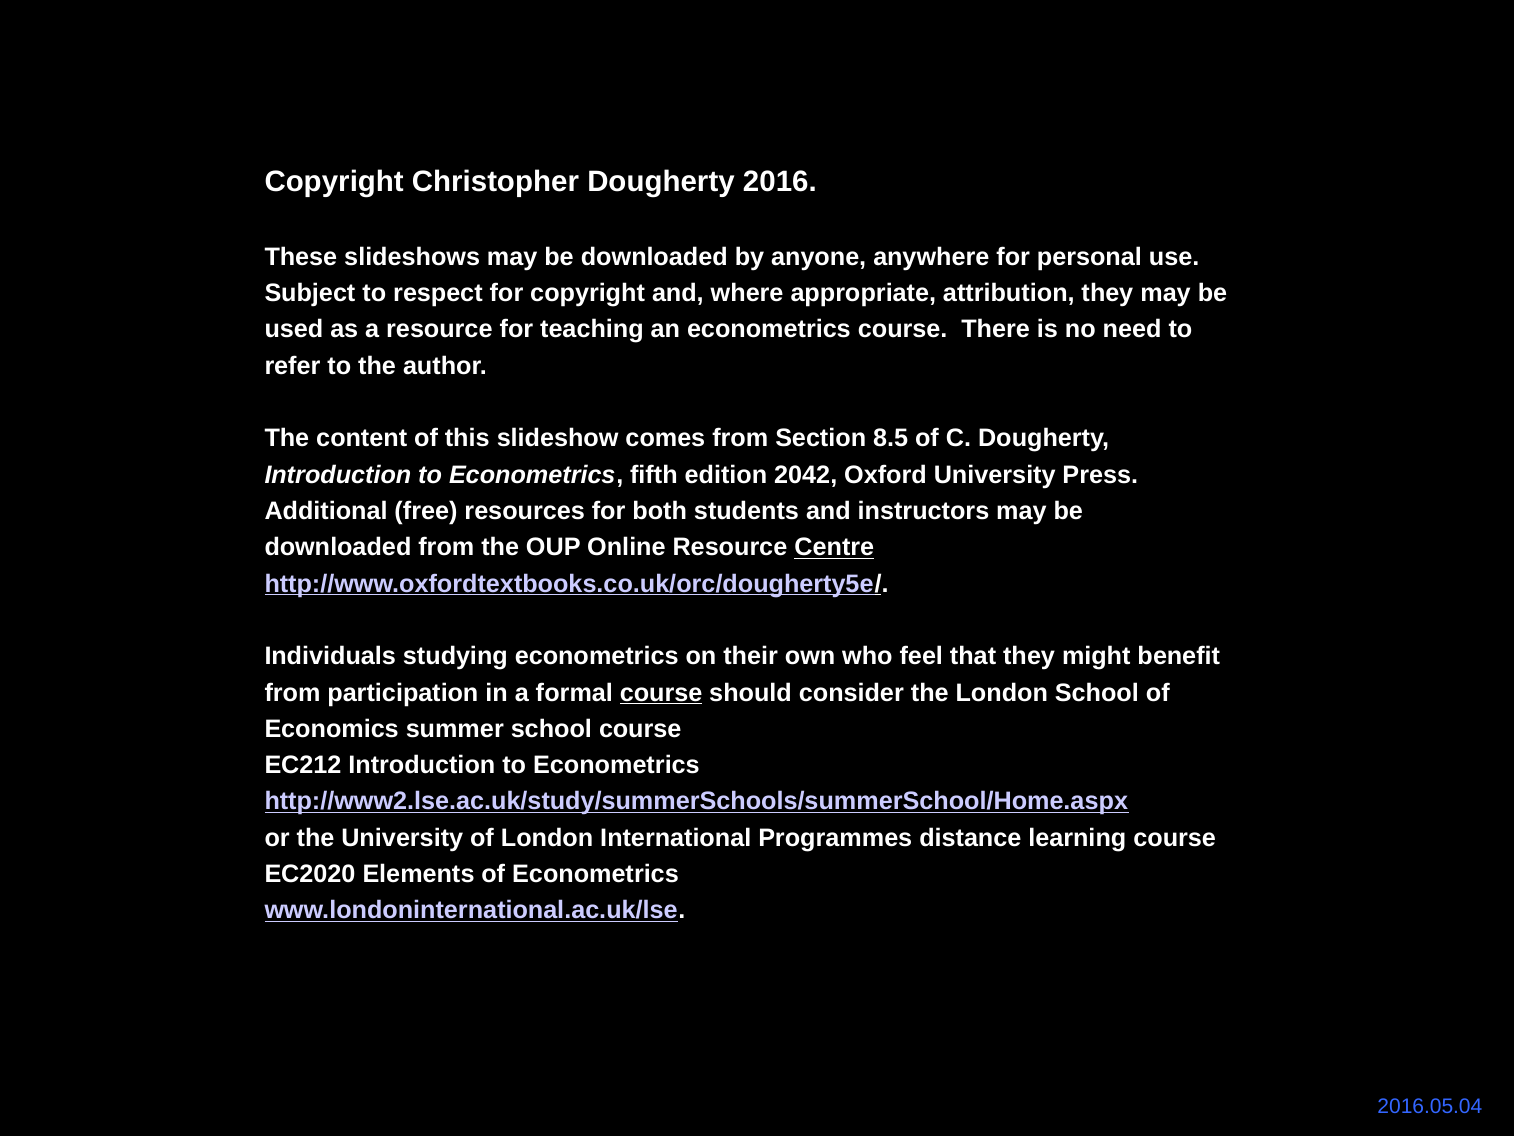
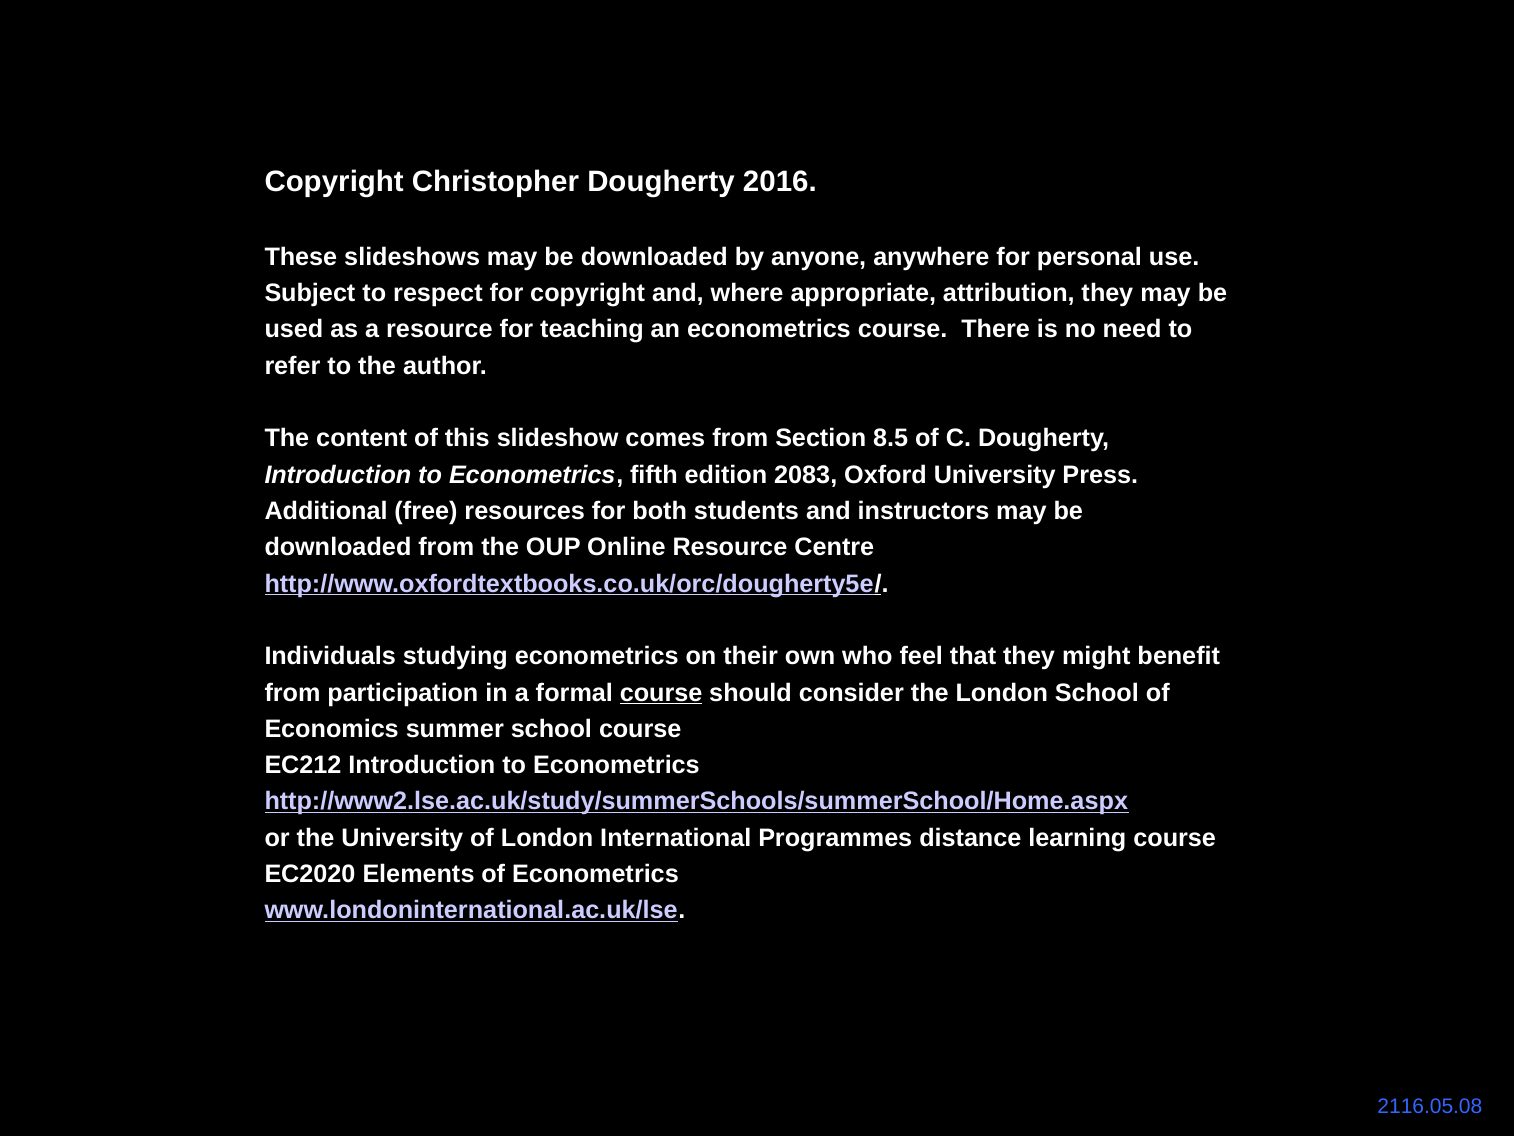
2042: 2042 -> 2083 (806, 475)
Centre underline: present -> none (834, 547)
2016.05.04: 2016.05.04 -> 2116.05.08 (1430, 1107)
